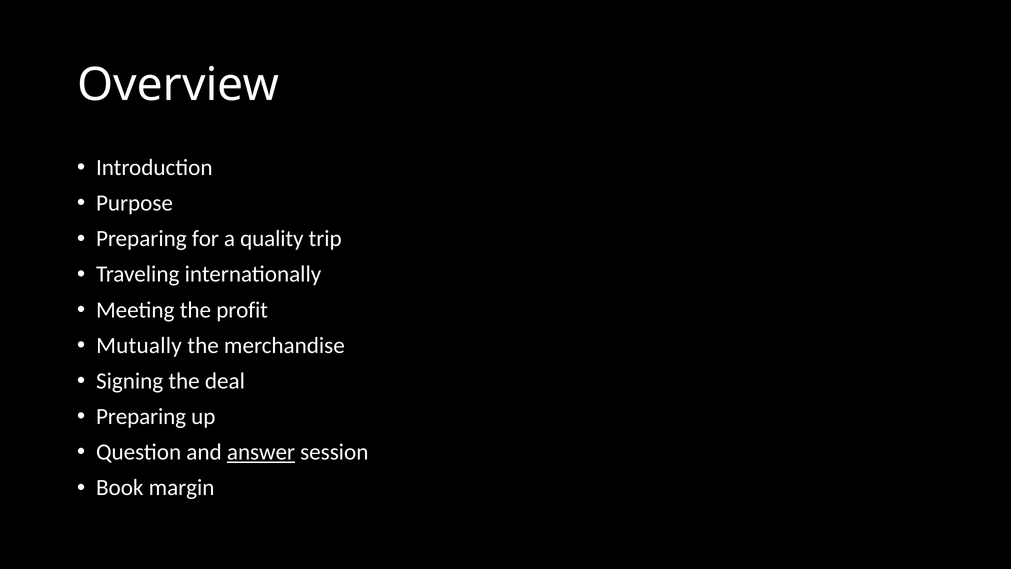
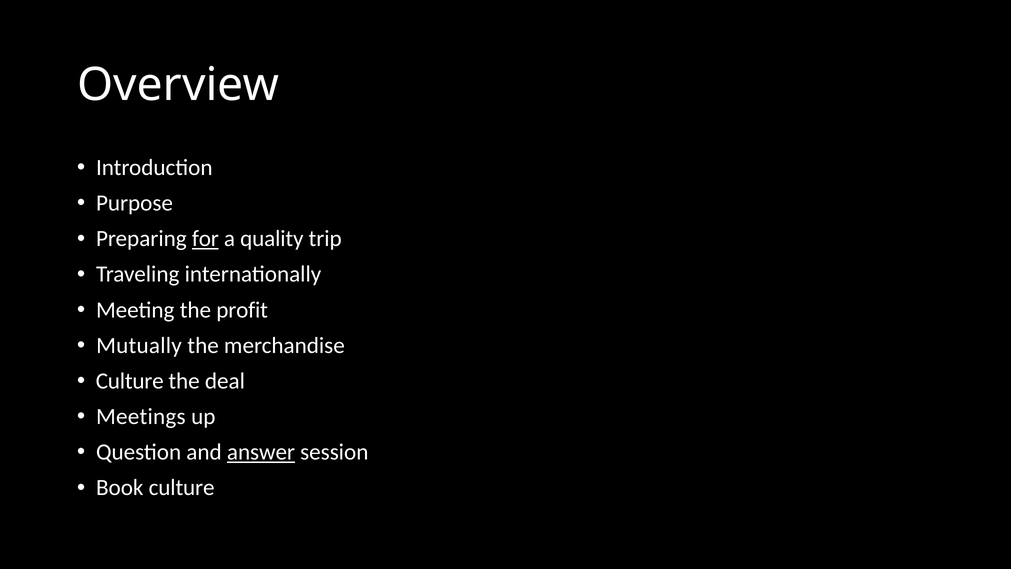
for underline: none -> present (205, 239)
Signing: Signing -> Culture (130, 381)
Preparing: Preparing -> Meetings (141, 416)
Book margin: margin -> culture (182, 488)
